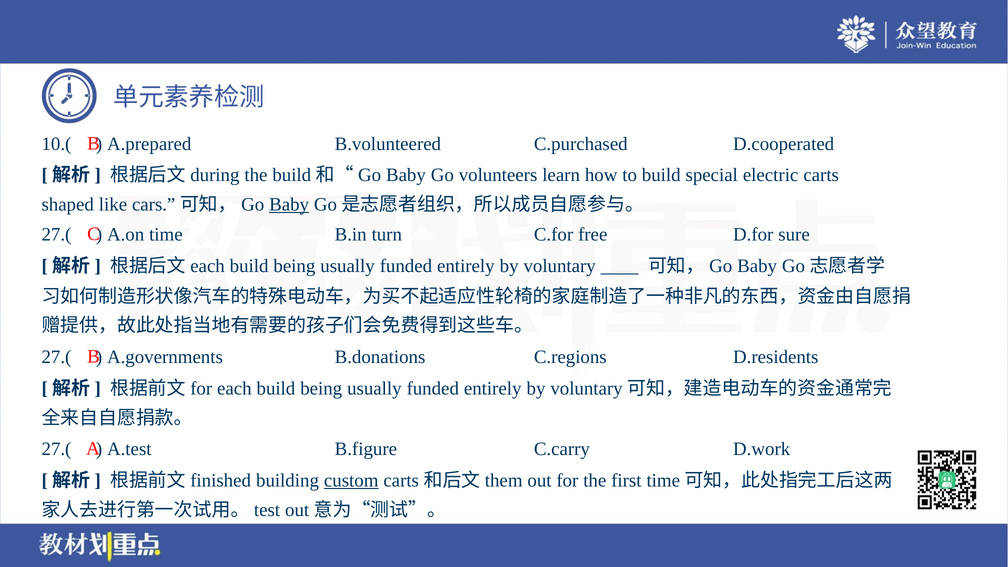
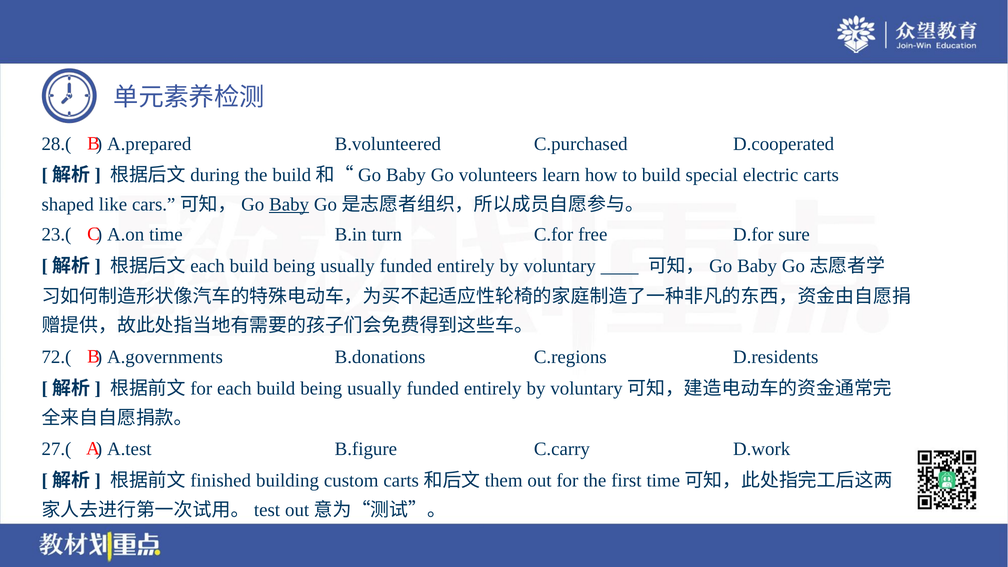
10.(: 10.( -> 28.( (56, 144)
27.(: 27.( -> 23.( (56, 235)
27.(: 27.( -> 72.( (56, 357)
custom underline: present -> none (351, 480)
